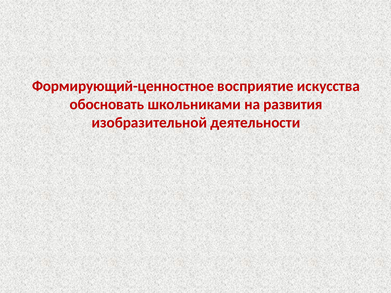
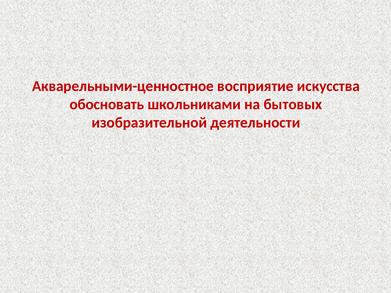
Формирующий-ценностное: Формирующий-ценностное -> Акварельными-ценностное (123, 86)
развития: развития -> бытовых (293, 104)
